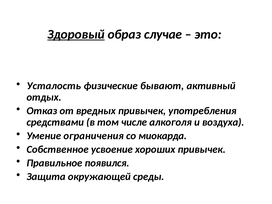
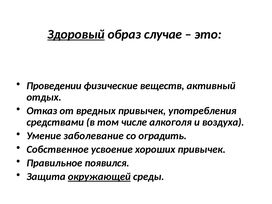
Усталость: Усталость -> Проведении (54, 86)
бывают: бывают -> веществ (162, 86)
ограничения: ограничения -> заболевание (94, 136)
миокарда: миокарда -> оградить (163, 136)
окружающей underline: none -> present (99, 177)
